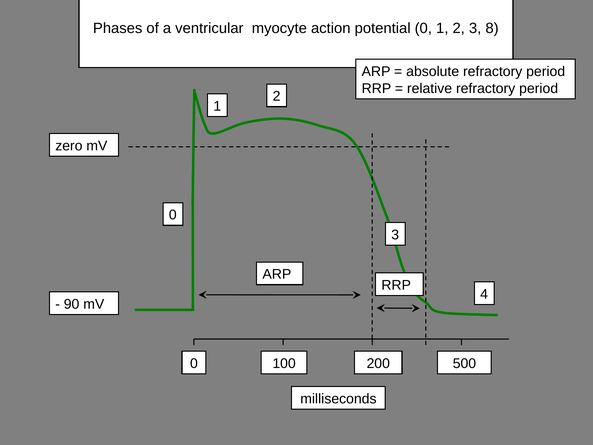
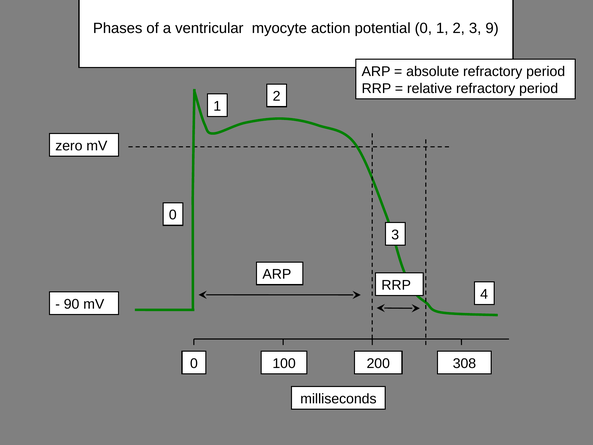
8: 8 -> 9 (492, 28)
500: 500 -> 308 (464, 363)
